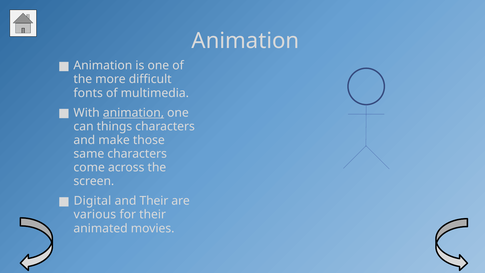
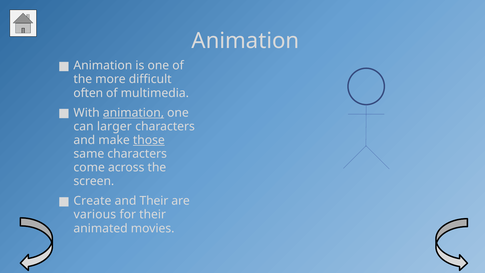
fonts: fonts -> often (88, 93)
things: things -> larger (114, 126)
those underline: none -> present (149, 140)
Digital: Digital -> Create (92, 201)
